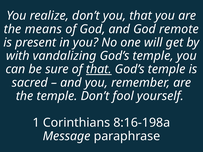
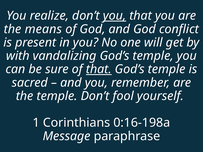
you underline: none -> present (115, 16)
remote: remote -> conflict (179, 29)
8:16-198a: 8:16-198a -> 0:16-198a (142, 123)
